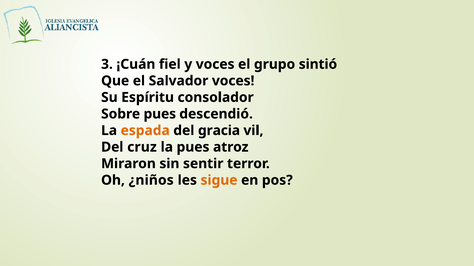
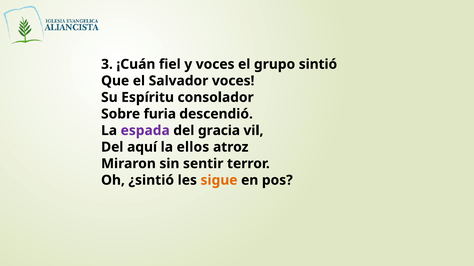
Sobre pues: pues -> furia (160, 114)
espada colour: orange -> purple (145, 131)
cruz: cruz -> aquí (142, 147)
la pues: pues -> ellos (193, 147)
¿niños: ¿niños -> ¿sintió (151, 181)
